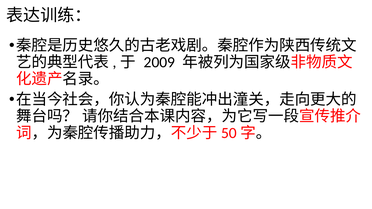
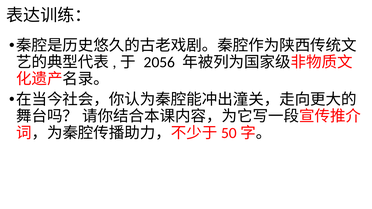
2009: 2009 -> 2056 (159, 62)
